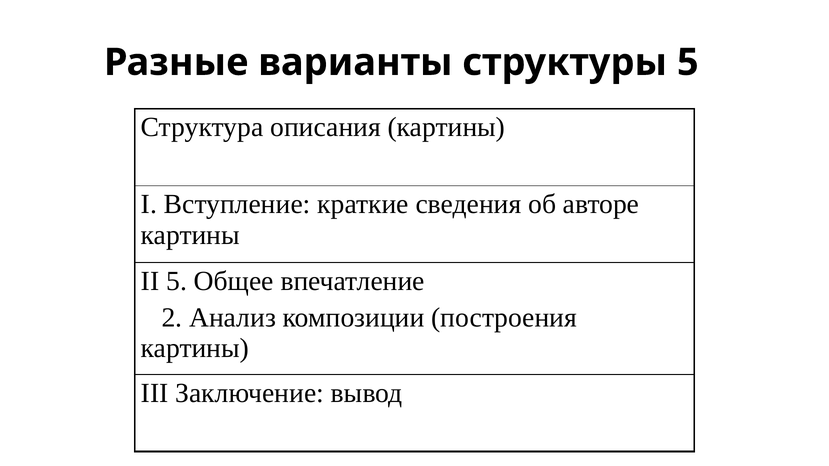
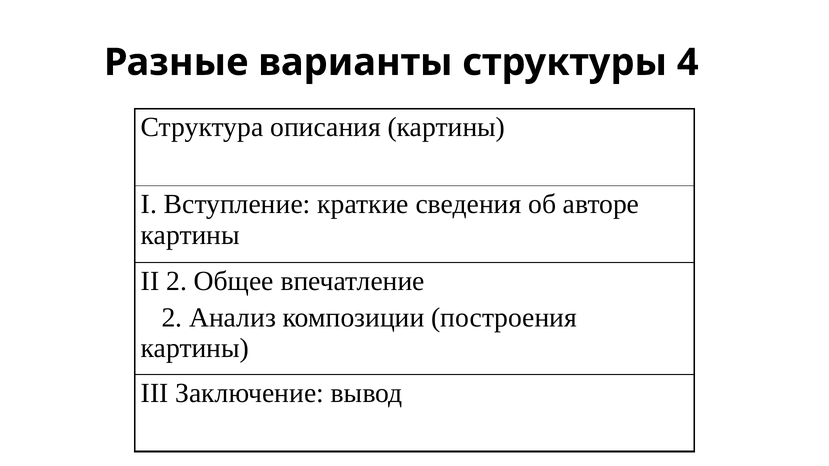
структуры 5: 5 -> 4 (688, 62)
II 5: 5 -> 2 (177, 281)
